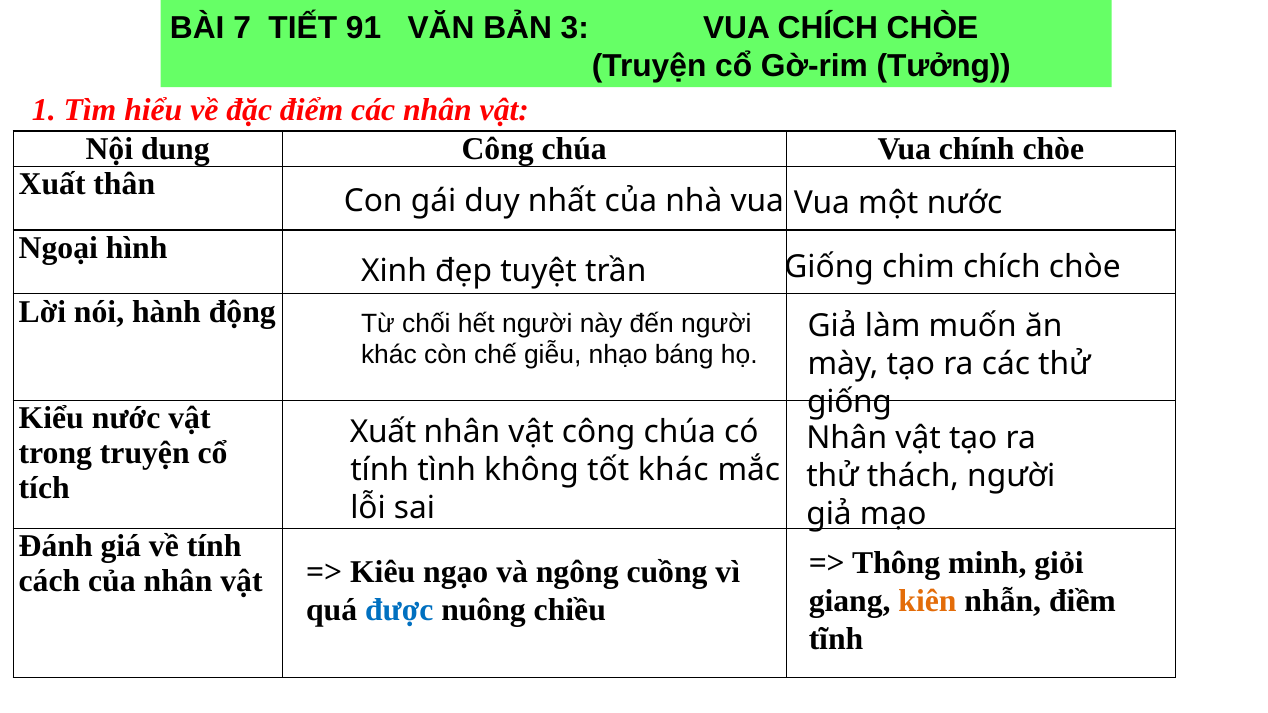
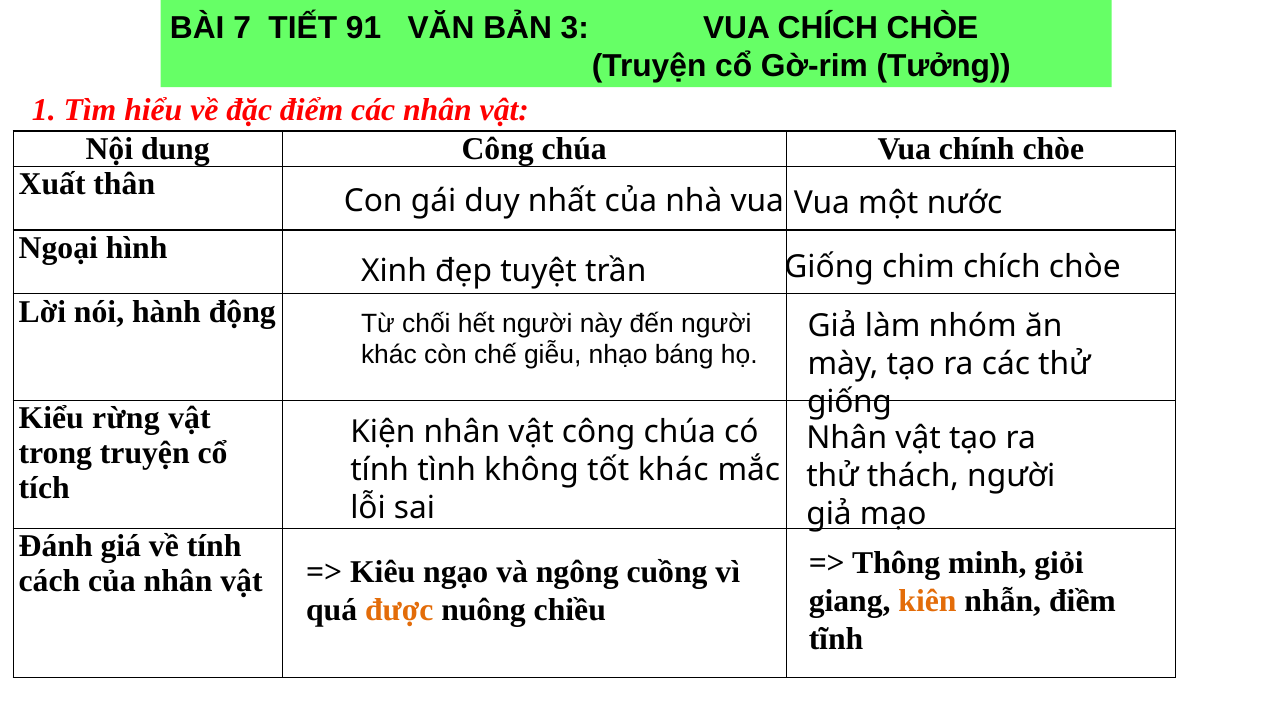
muốn: muốn -> nhóm (973, 326)
Kiểu nước: nước -> rừng (126, 418)
Xuất: Xuất -> Kiện (383, 432)
được colour: blue -> orange (399, 610)
